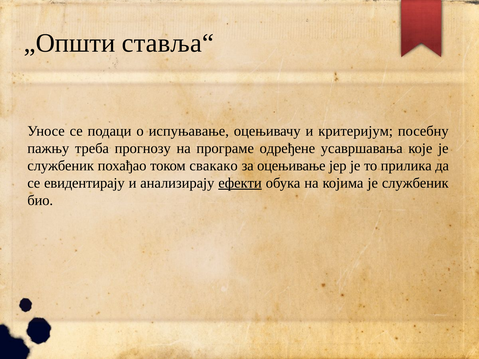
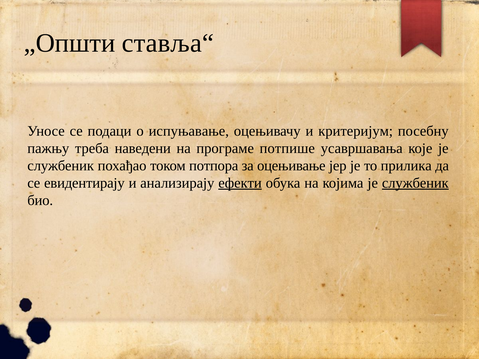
прогнозу: прогнозу -> наведени (143, 148)
одређене: одређене -> потпише (287, 148)
свакако: свакако -> потпора (214, 166)
службеник underline: none -> present (415, 183)
